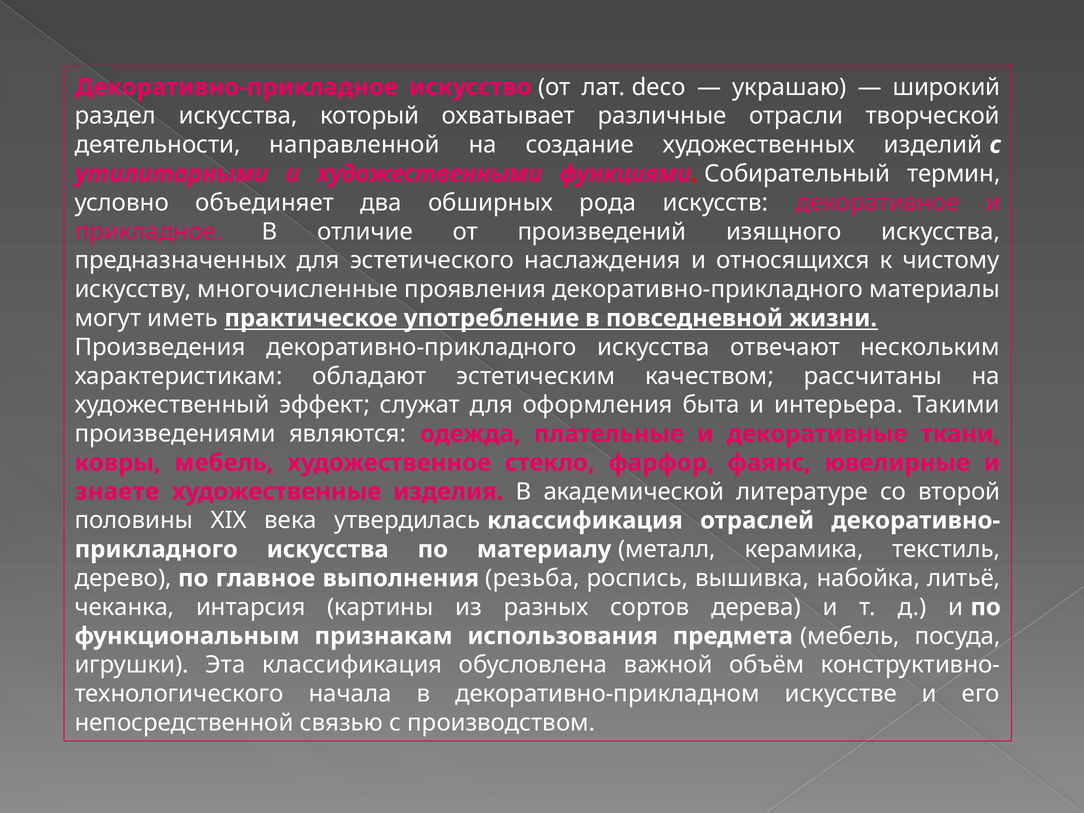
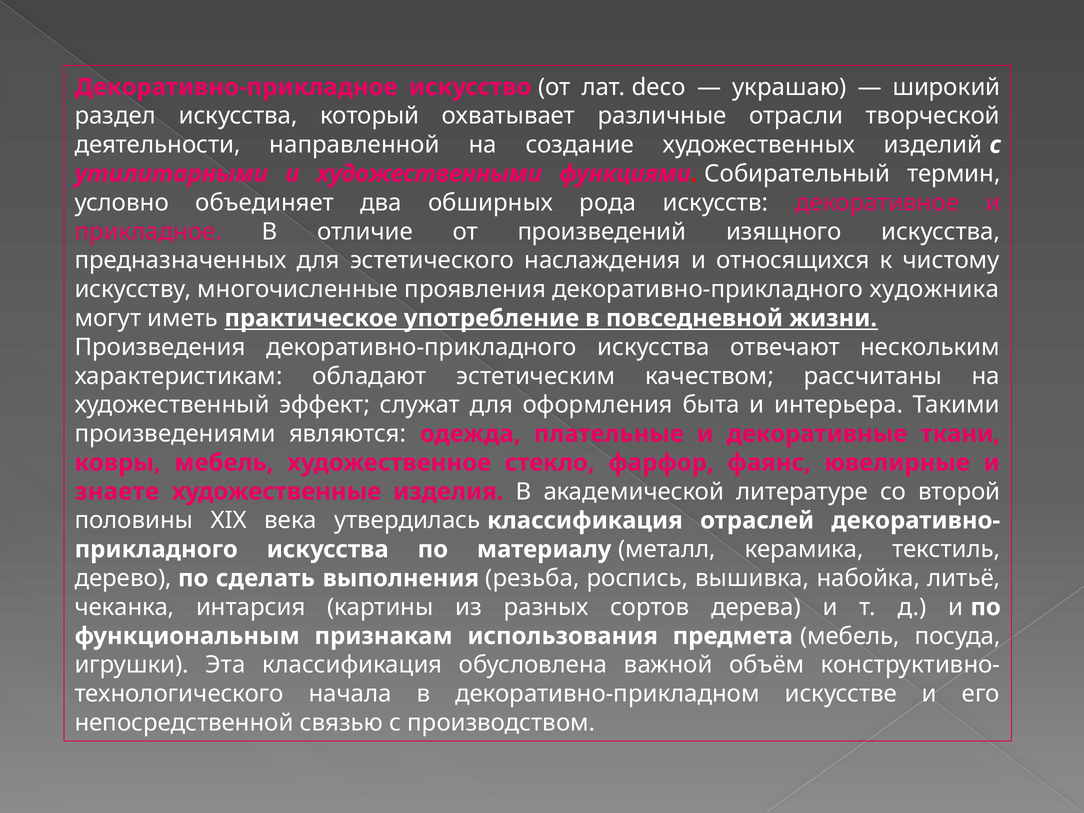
материалы: материалы -> художника (934, 289)
главное: главное -> сделать (265, 578)
